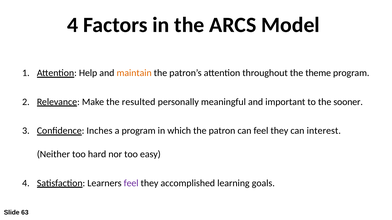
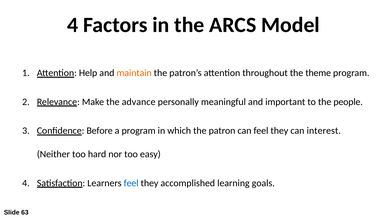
resulted: resulted -> advance (139, 102)
sooner: sooner -> people (348, 102)
Inches: Inches -> Before (100, 131)
feel colour: purple -> blue (131, 183)
